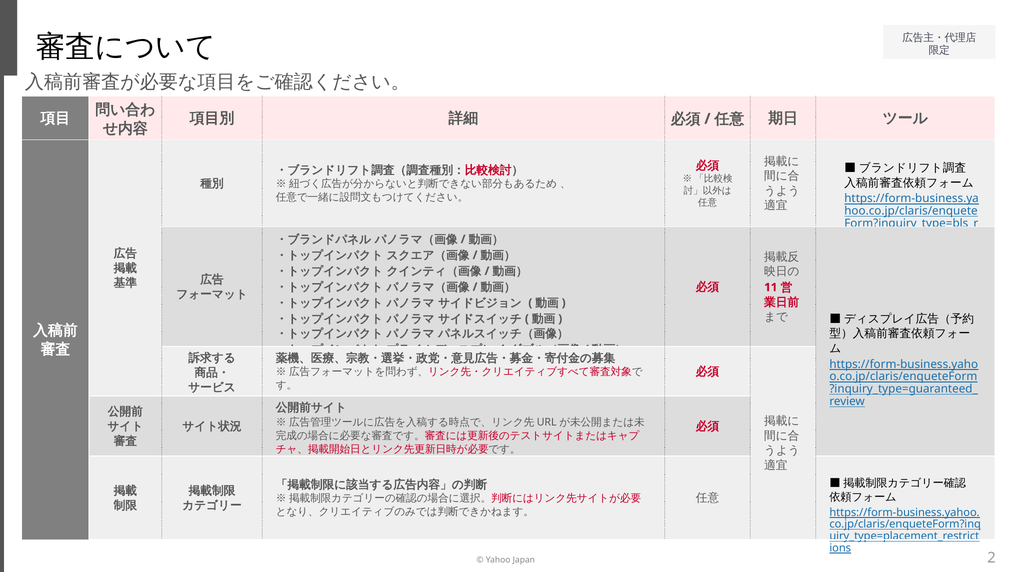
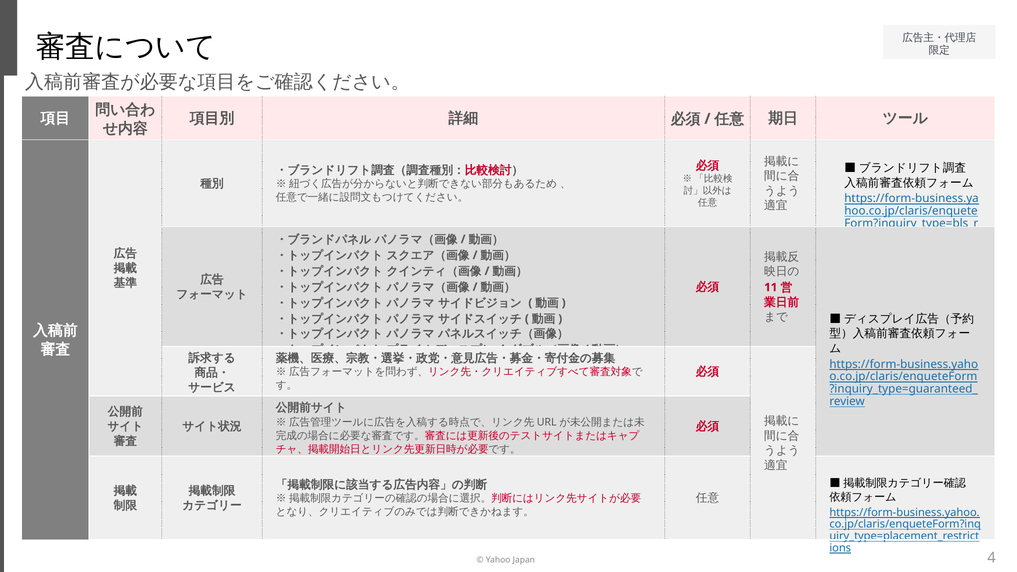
2: 2 -> 4 (992, 558)
